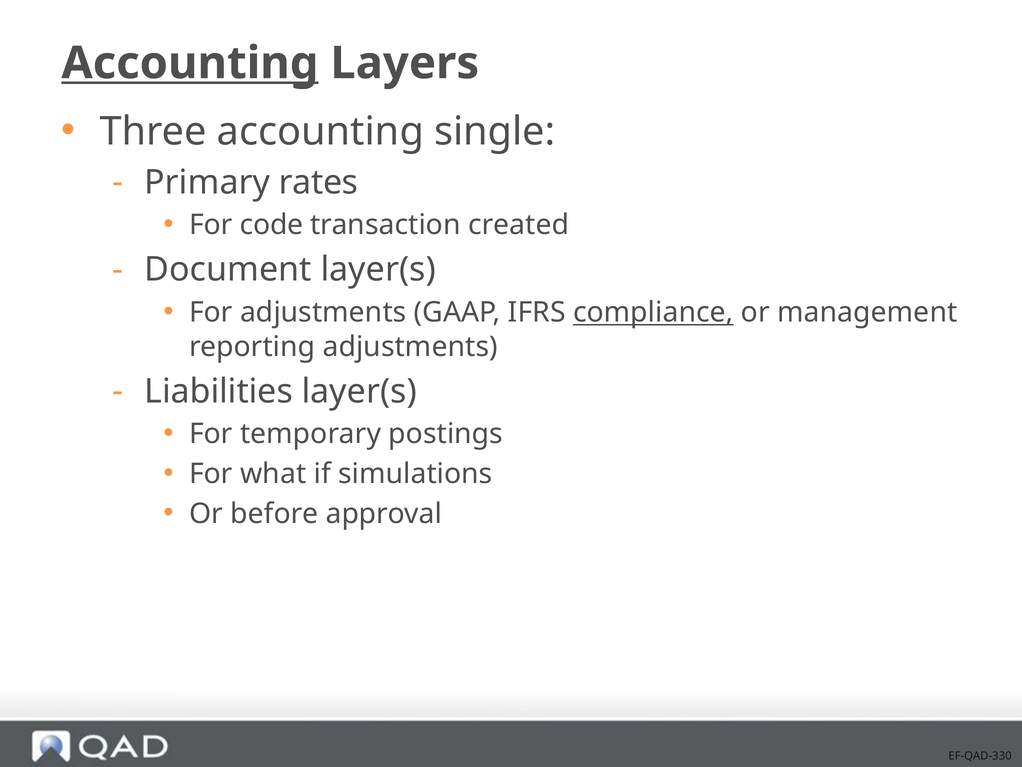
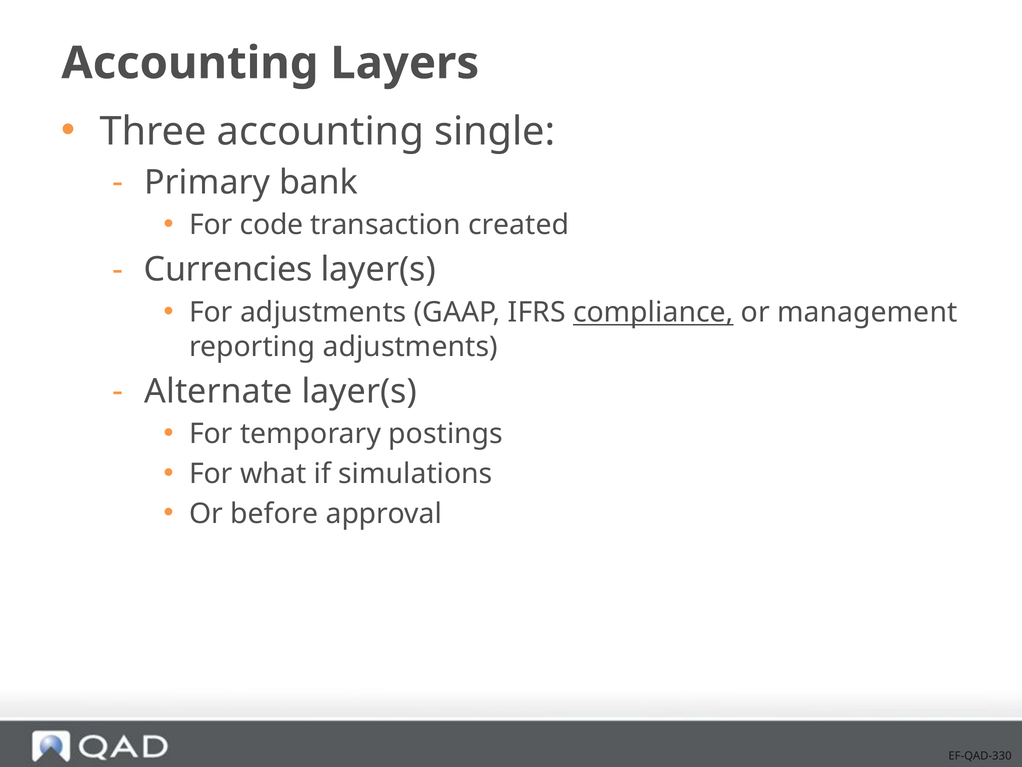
Accounting underline: present -> none (190, 63)
rates: rates -> bank (318, 182)
Document: Document -> Currencies (228, 270)
Liabilities: Liabilities -> Alternate (219, 391)
